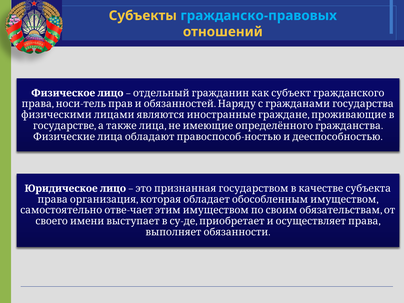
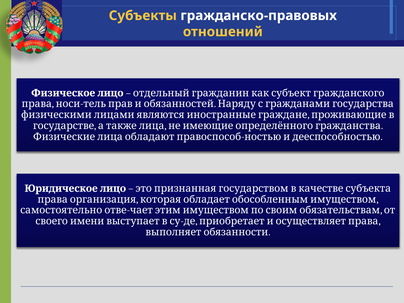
гражданско-правовых colour: light blue -> white (259, 16)
